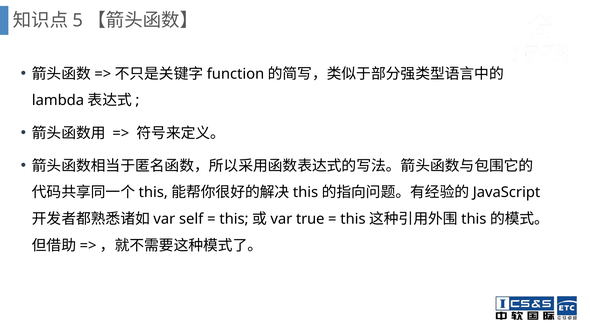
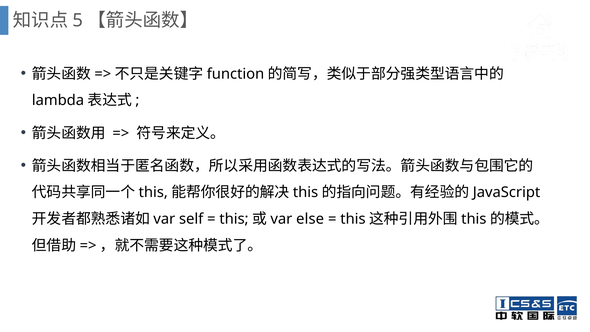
true: true -> else (310, 219)
